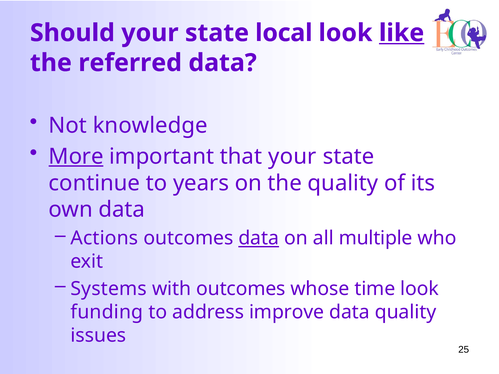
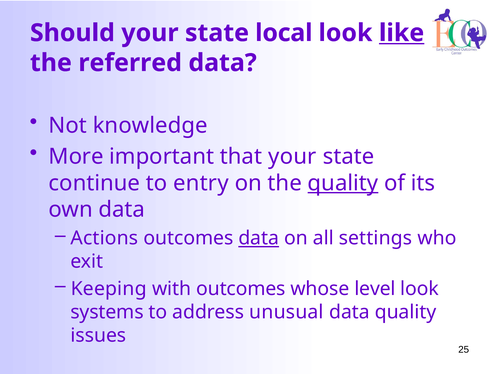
More underline: present -> none (76, 157)
years: years -> entry (201, 183)
quality underline: none -> present (343, 183)
multiple: multiple -> settings (375, 238)
Systems: Systems -> Keeping (109, 289)
time: time -> level (375, 289)
funding: funding -> systems (107, 312)
improve: improve -> unusual (286, 312)
